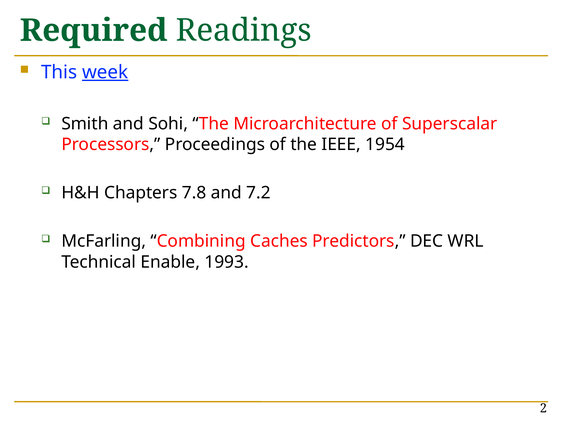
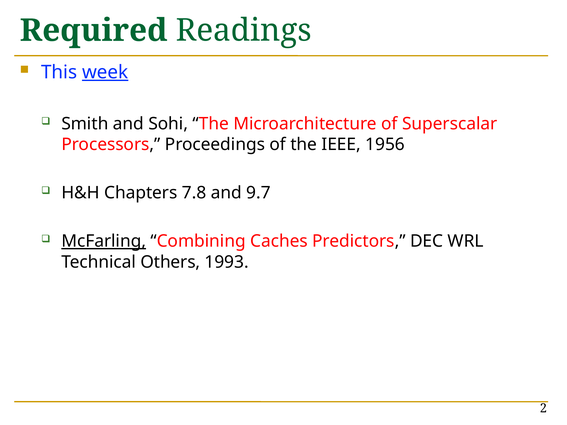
1954: 1954 -> 1956 (385, 144)
7.2: 7.2 -> 9.7 (259, 193)
McFarling underline: none -> present (104, 241)
Enable: Enable -> Others (170, 262)
